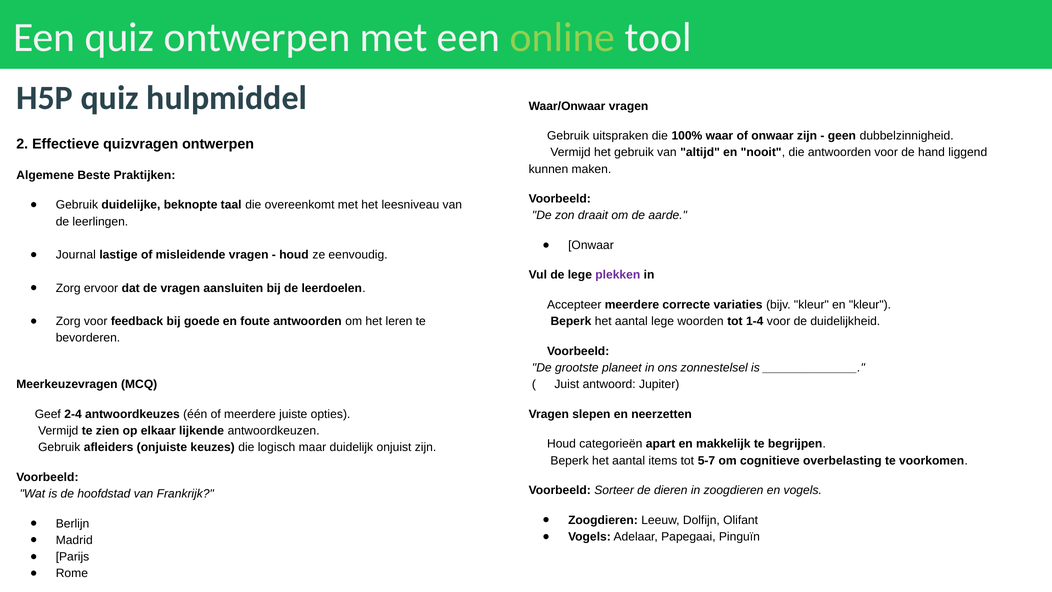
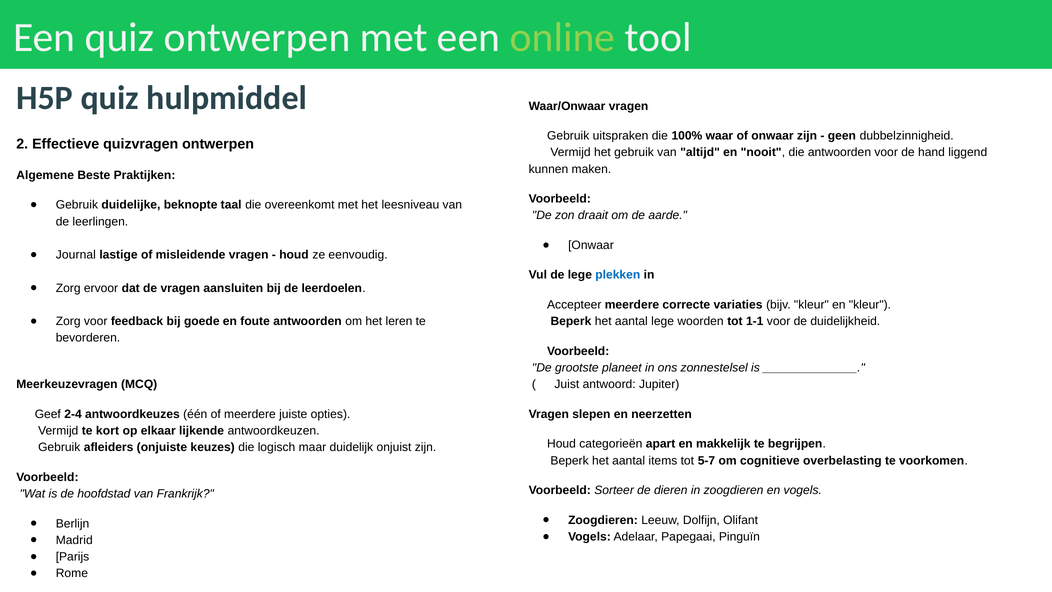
plekken colour: purple -> blue (618, 275)
1-4: 1-4 -> 1-1 (755, 321)
zien: zien -> kort (108, 431)
